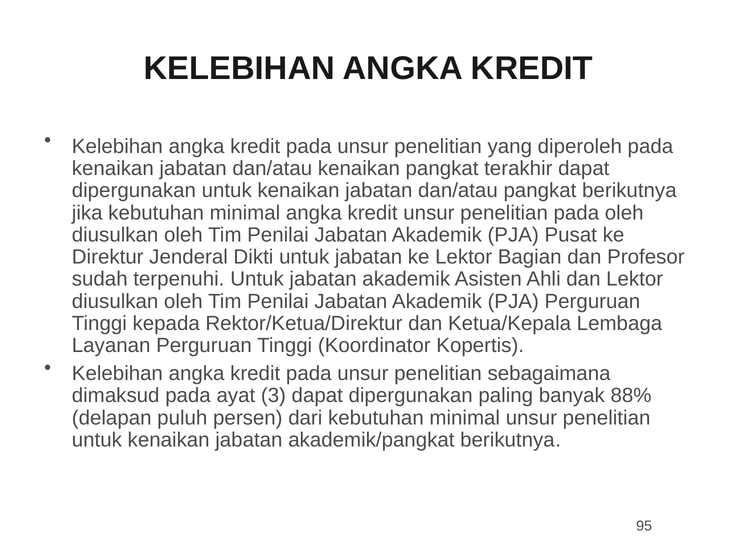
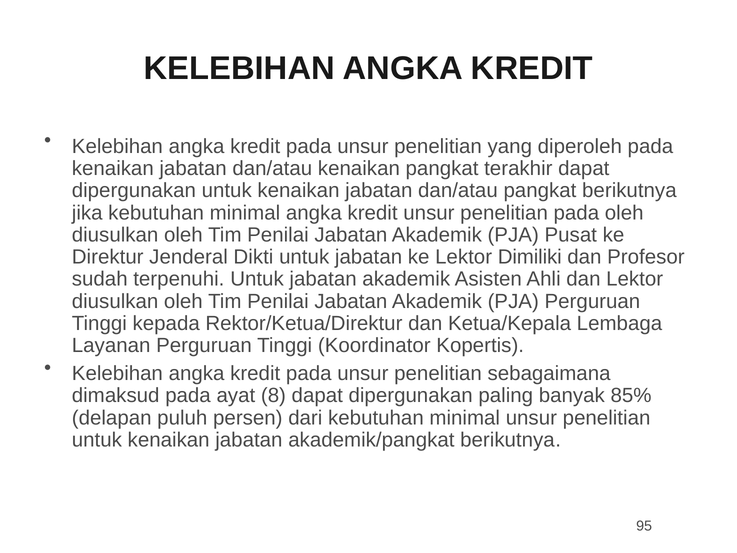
Bagian: Bagian -> Dimiliki (530, 257)
3: 3 -> 8 (273, 395)
88%: 88% -> 85% (631, 395)
